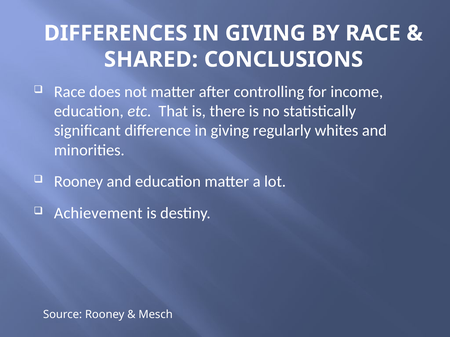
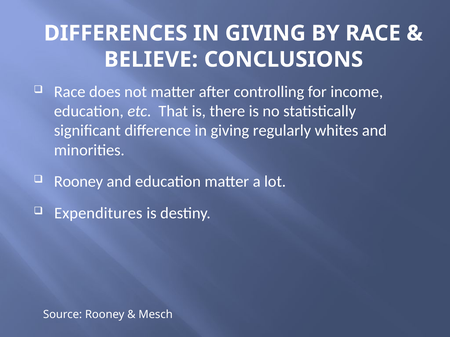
SHARED: SHARED -> BELIEVE (151, 60)
Achievement: Achievement -> Expenditures (98, 213)
